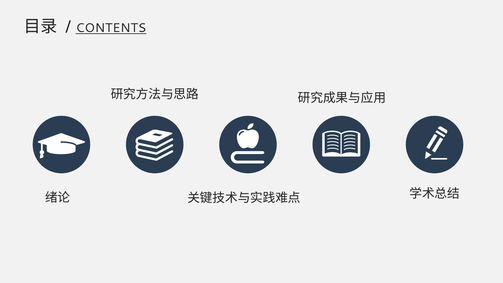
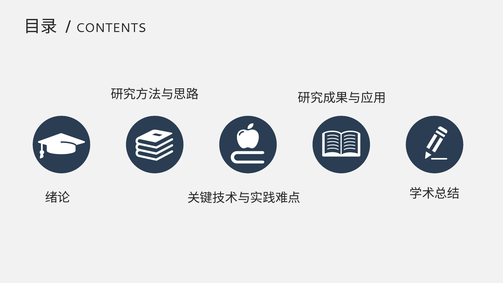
CONTENTS underline: present -> none (111, 28)
